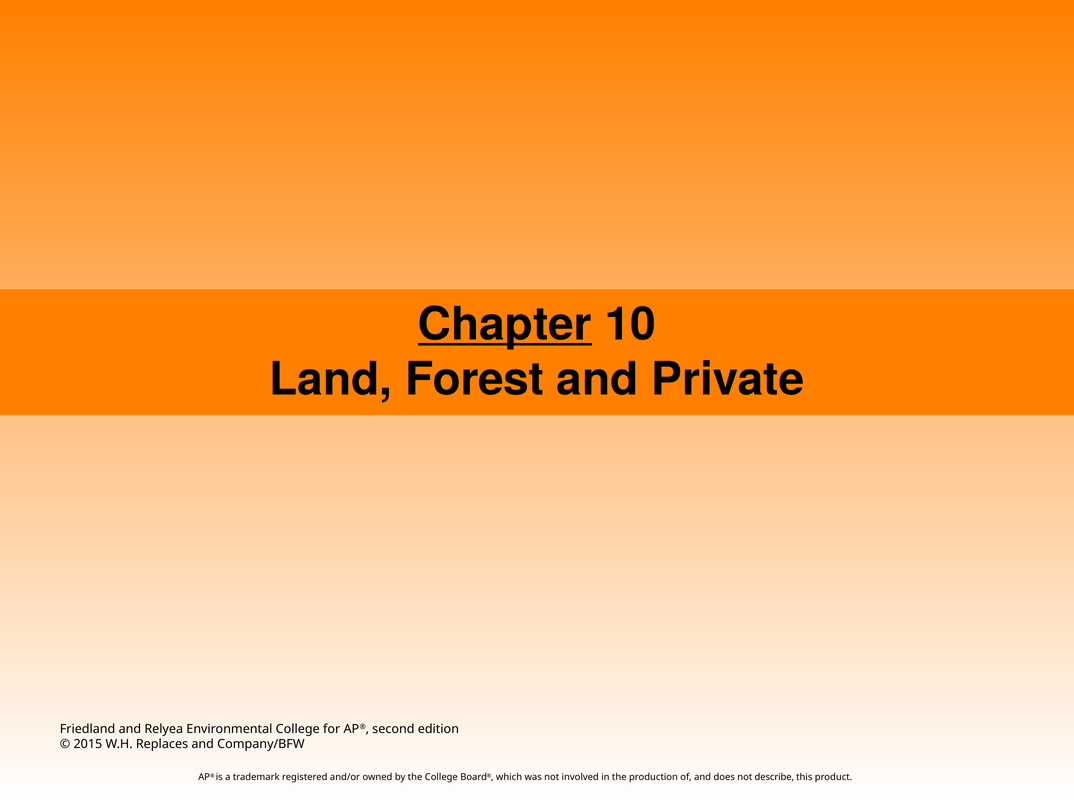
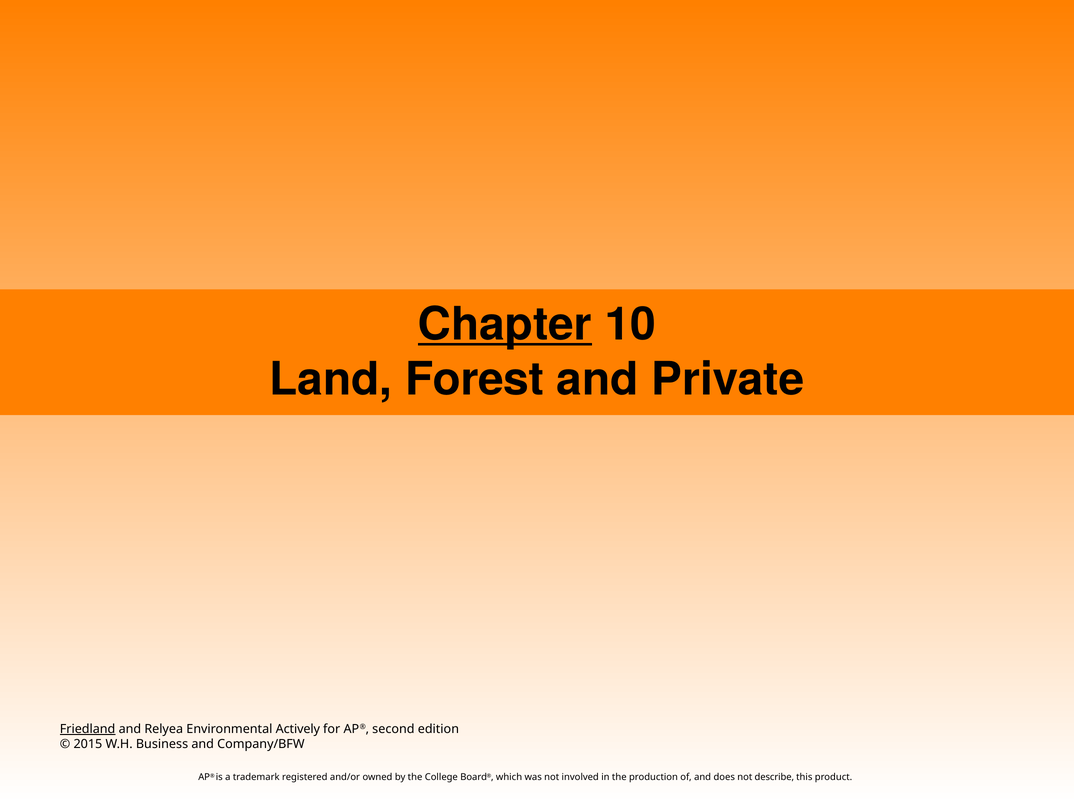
Friedland underline: none -> present (88, 730)
Environmental College: College -> Actively (298, 730)
Replaces: Replaces -> Business (162, 745)
